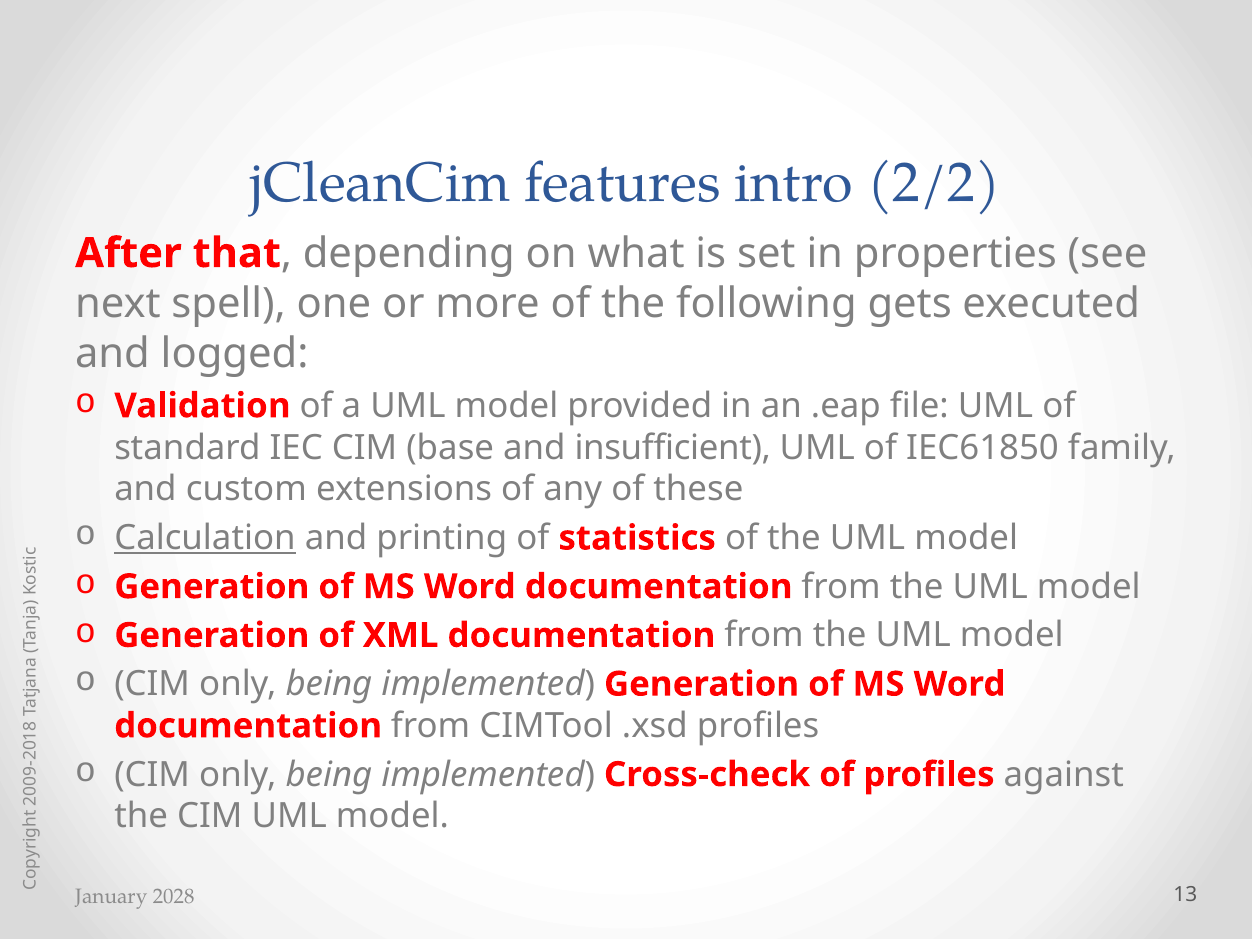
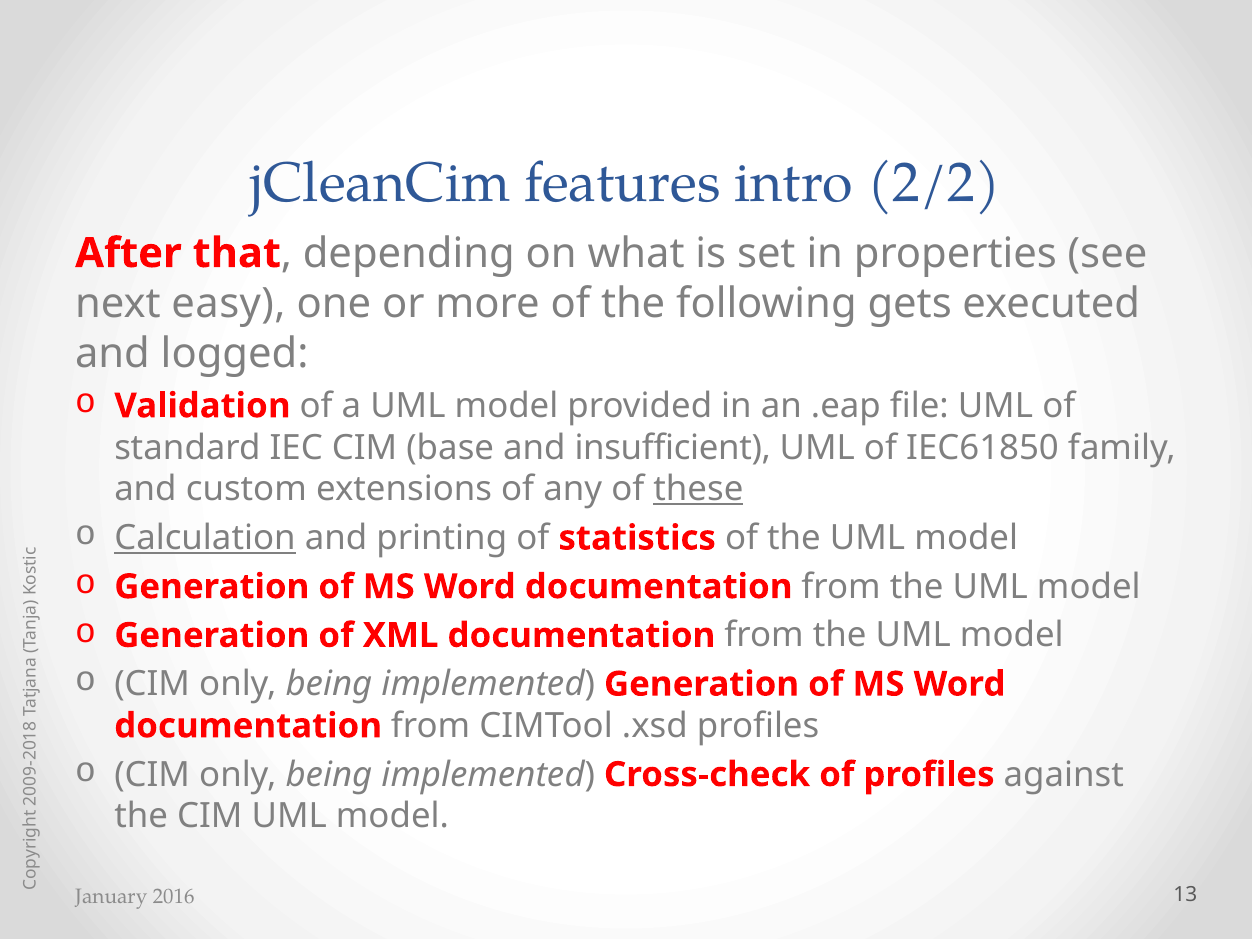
spell: spell -> easy (228, 303)
these underline: none -> present (698, 489)
2028: 2028 -> 2016 (174, 897)
